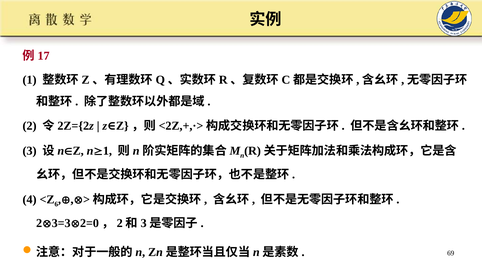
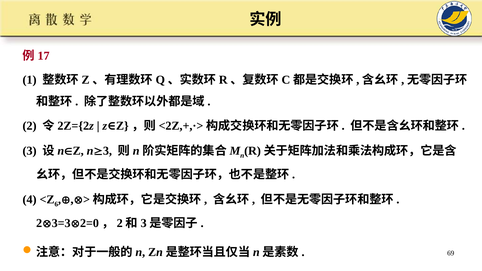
1: 1 -> 3 (107, 151)
